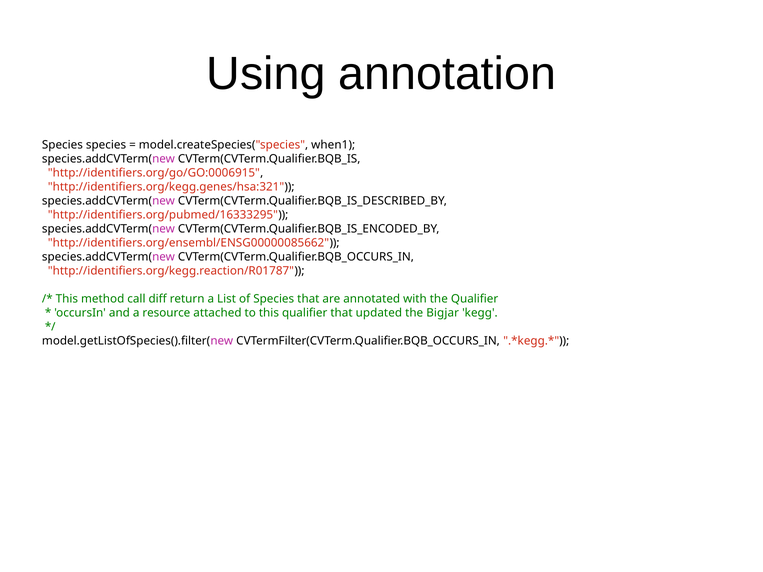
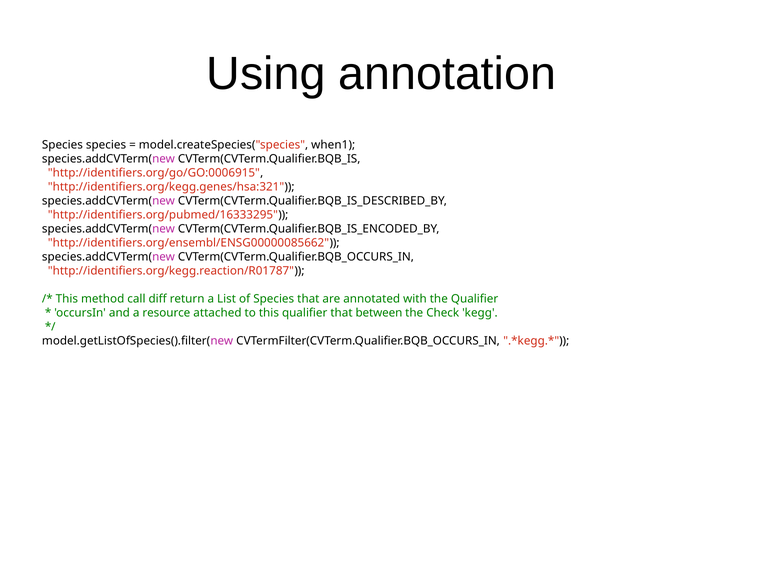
updated: updated -> between (379, 313)
Bigjar: Bigjar -> Check (443, 313)
